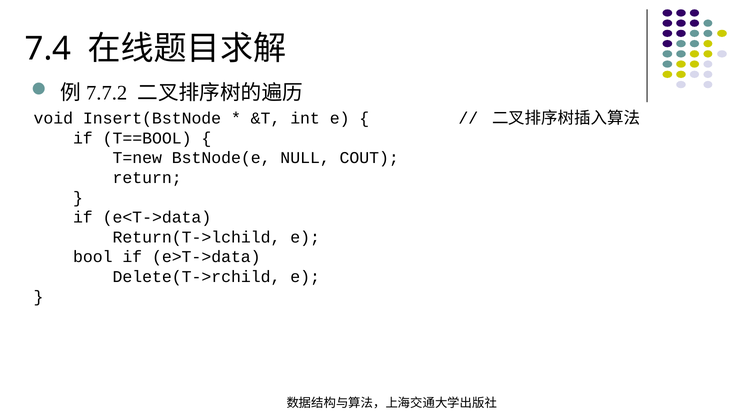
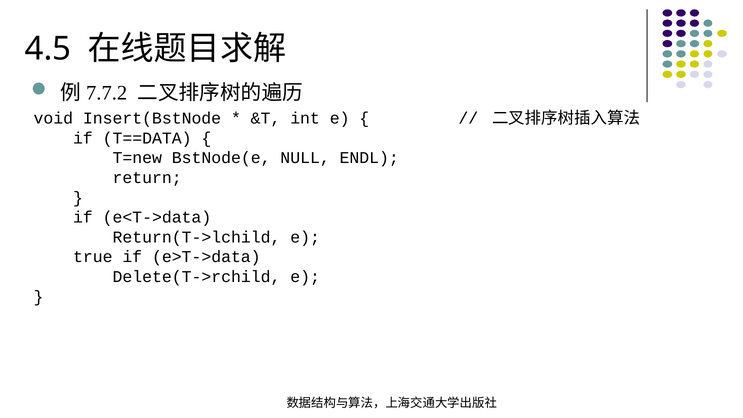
7.4: 7.4 -> 4.5 (48, 49)
T==BOOL: T==BOOL -> T==DATA (147, 138)
COUT: COUT -> ENDL (369, 158)
bool: bool -> true (93, 257)
